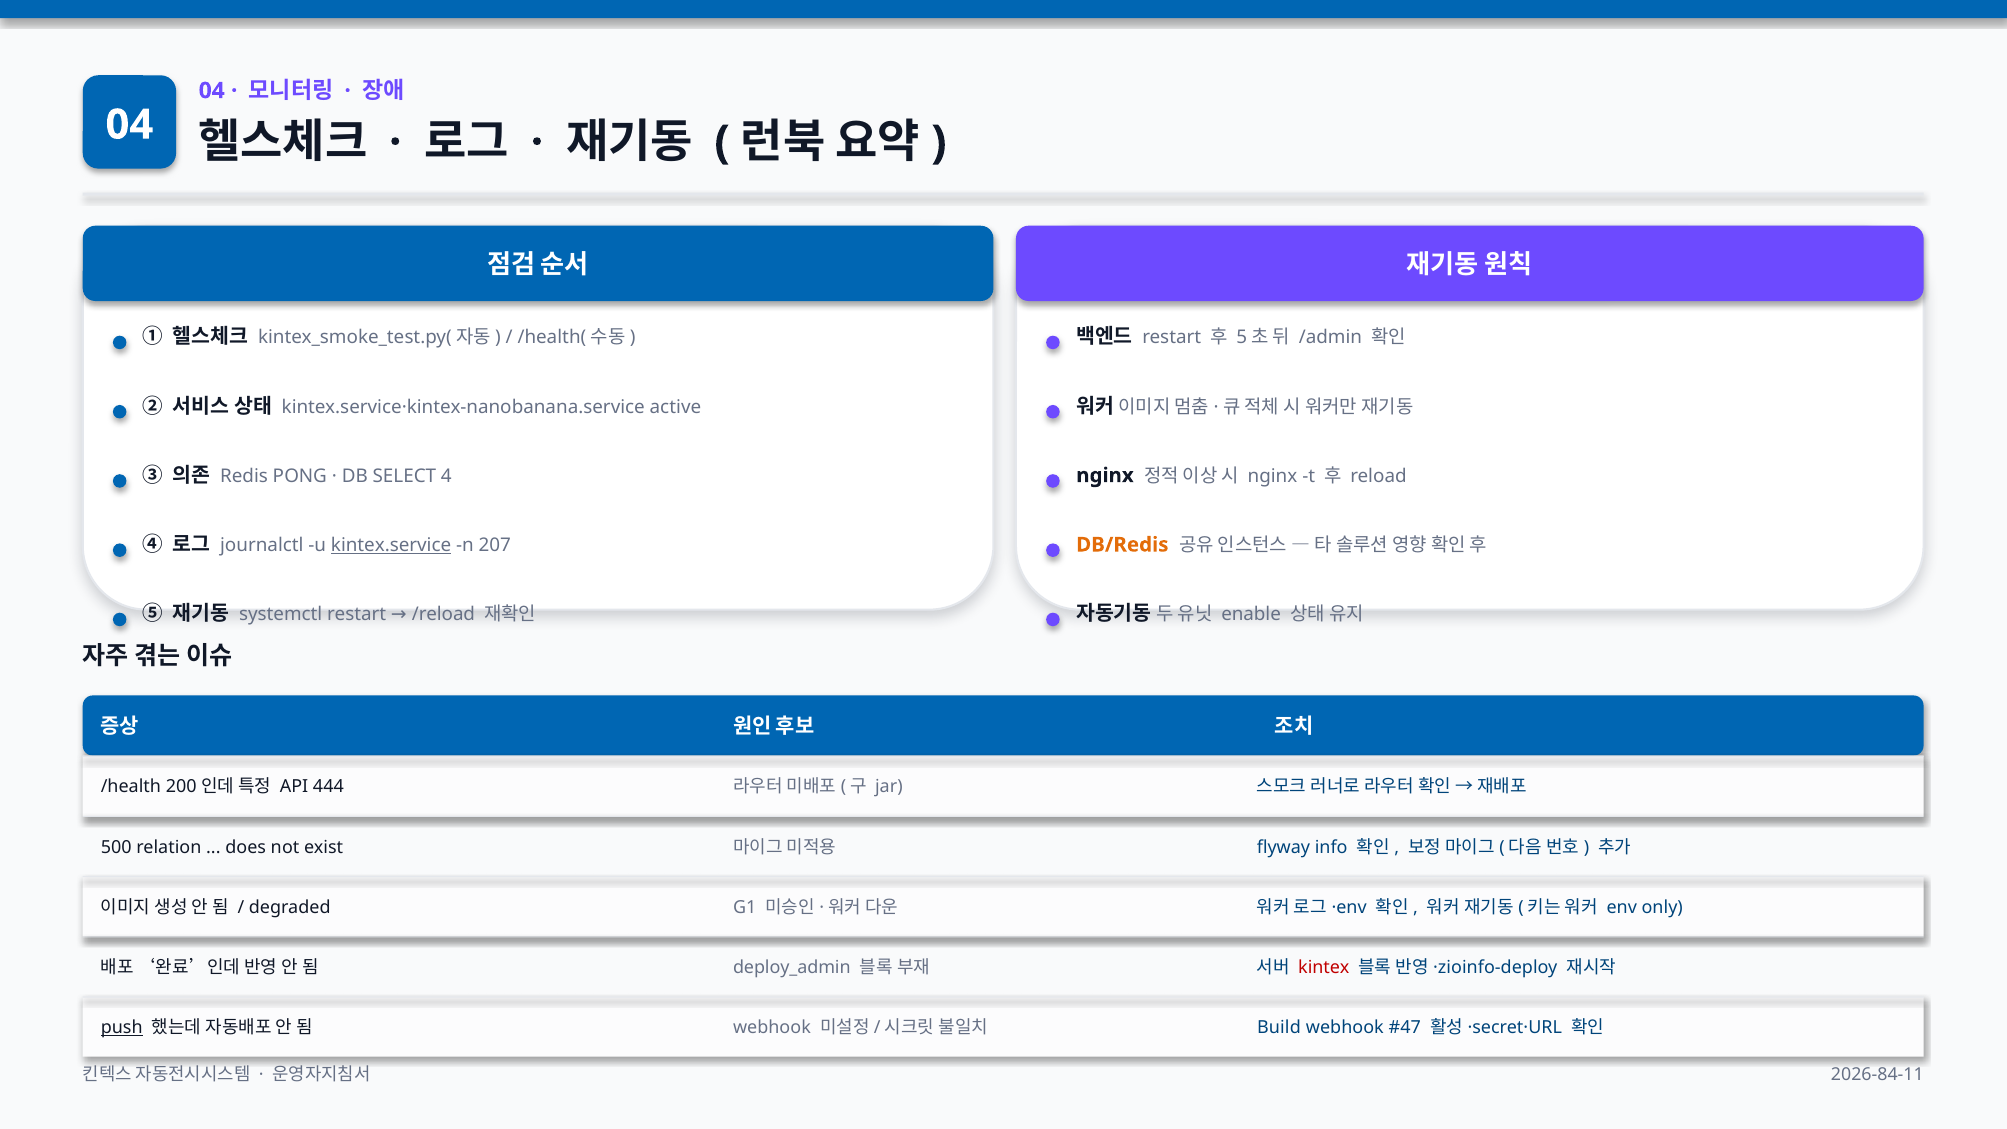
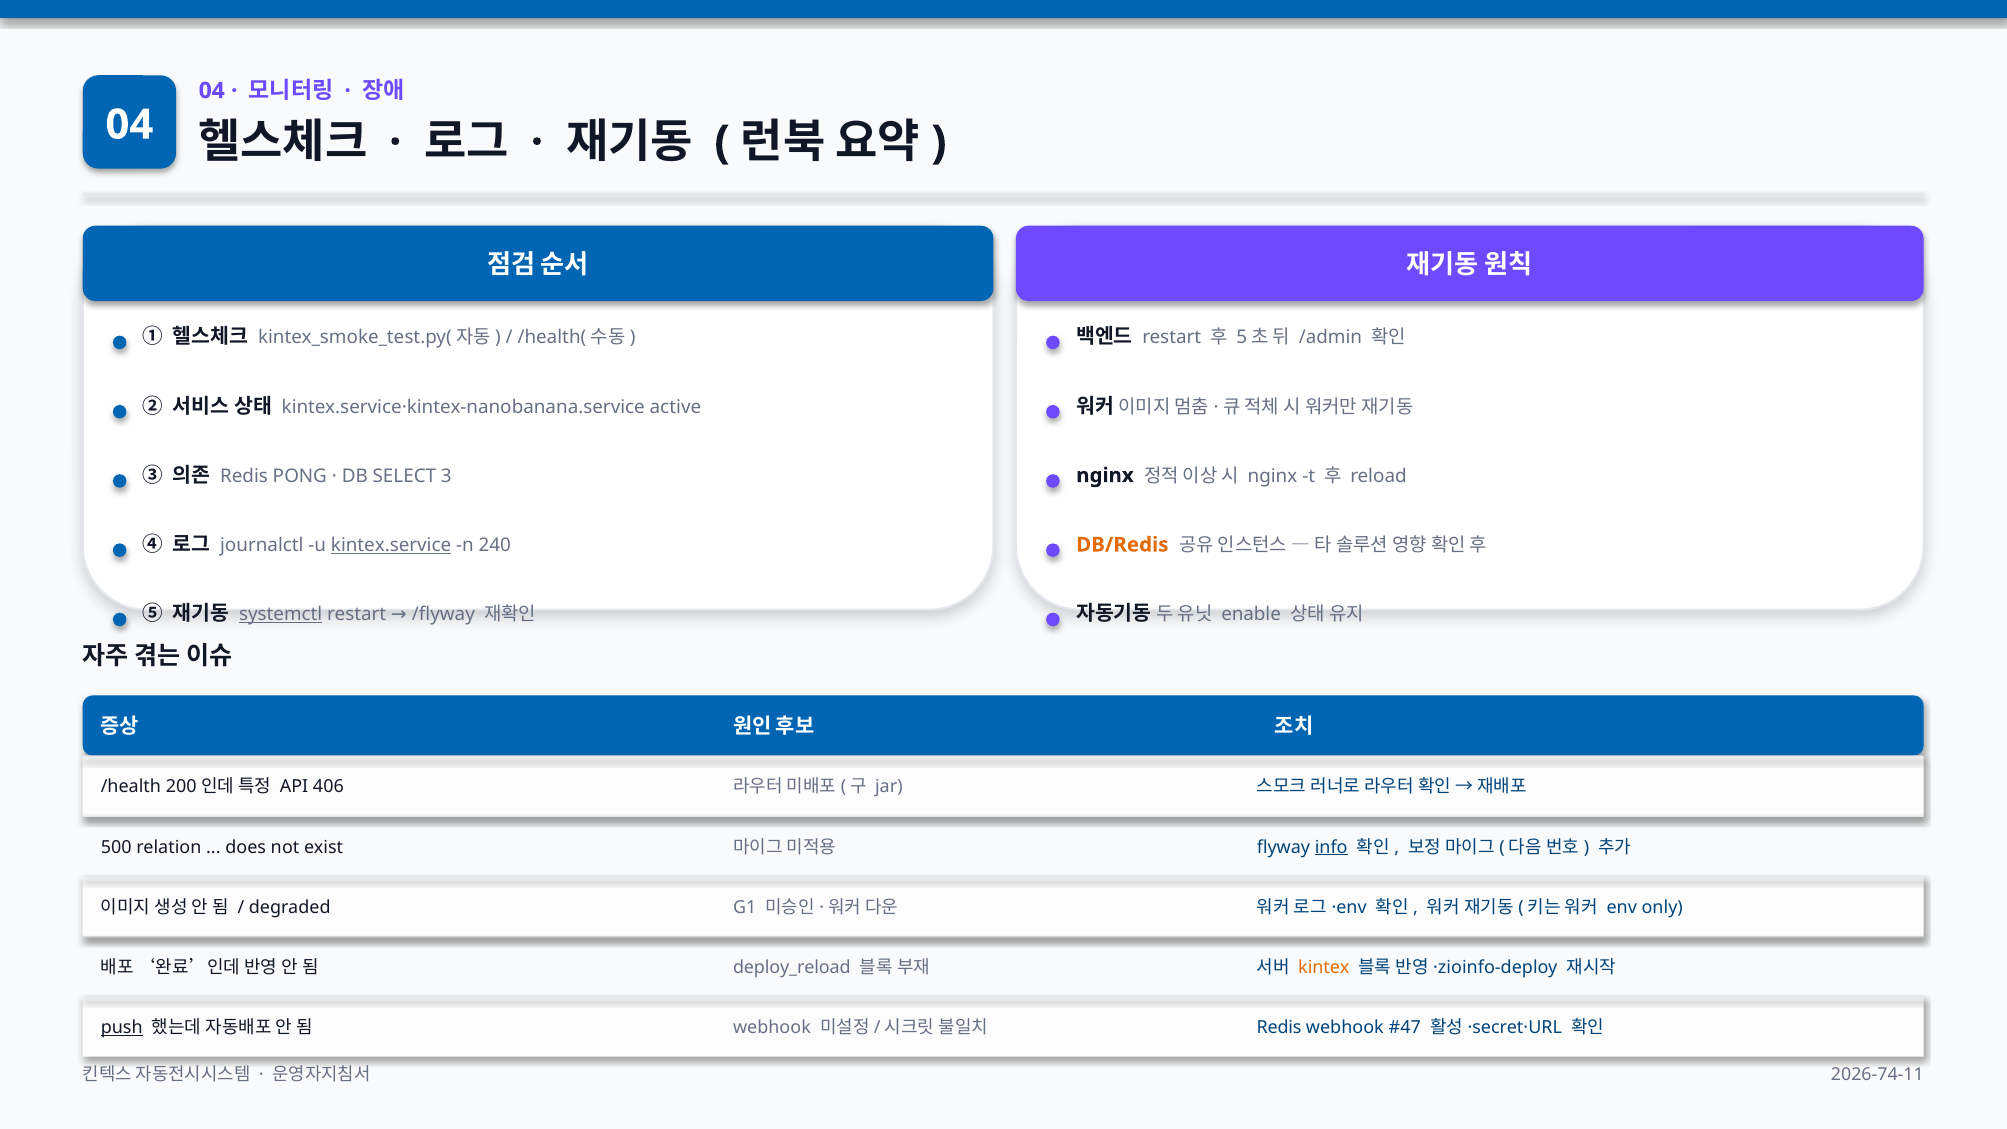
4: 4 -> 3 (446, 476)
207: 207 -> 240 (495, 545)
systemctl underline: none -> present (281, 614)
/reload: /reload -> /flyway (443, 614)
444: 444 -> 406 (328, 787)
info underline: none -> present (1331, 847)
deploy_admin: deploy_admin -> deploy_reload (792, 968)
kintex colour: red -> orange (1324, 968)
Build: Build -> Redis (1279, 1028)
2026-84-11: 2026-84-11 -> 2026-74-11 (1877, 1075)
